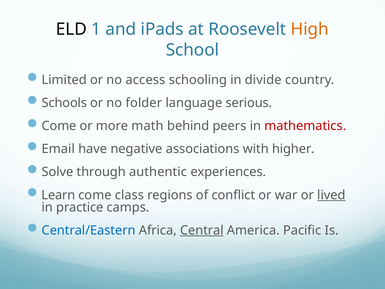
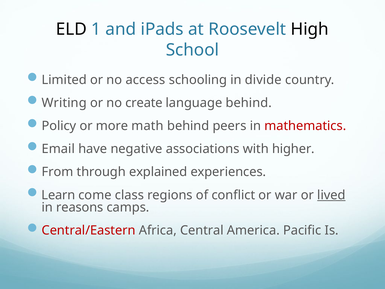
High colour: orange -> black (310, 29)
Schools: Schools -> Writing (64, 103)
folder: folder -> create (144, 103)
language serious: serious -> behind (249, 103)
Come: Come -> Policy (59, 126)
Solve: Solve -> From (58, 172)
authentic: authentic -> explained (158, 172)
practice: practice -> reasons (80, 207)
Central/Eastern colour: blue -> red (89, 230)
Central underline: present -> none (202, 230)
